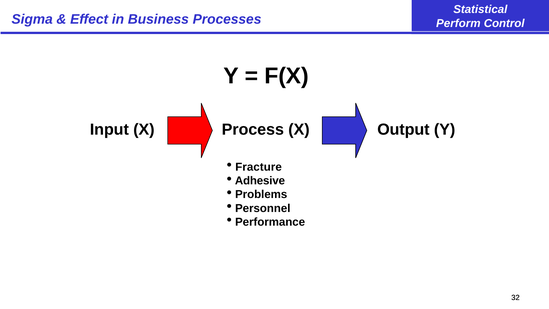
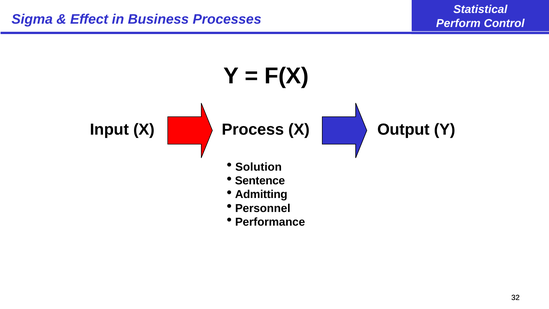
Fracture: Fracture -> Solution (259, 167)
Adhesive: Adhesive -> Sentence (260, 181)
Problems: Problems -> Admitting (261, 194)
